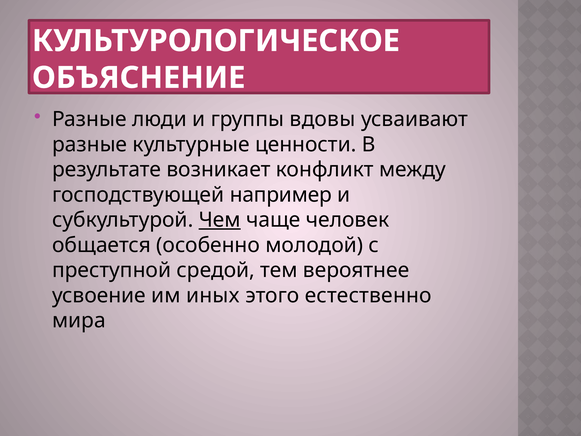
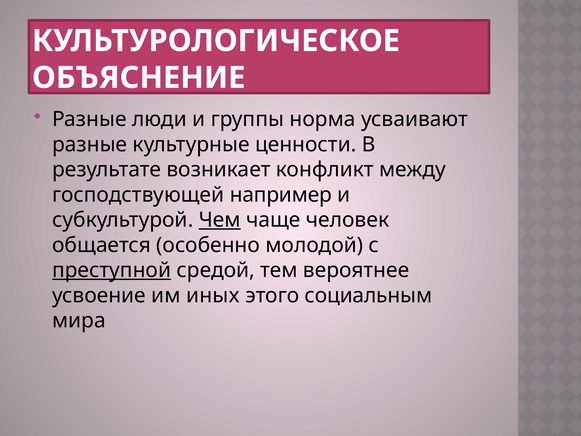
вдовы: вдовы -> норма (323, 119)
преступной underline: none -> present (112, 270)
естественно: естественно -> социальным (368, 295)
